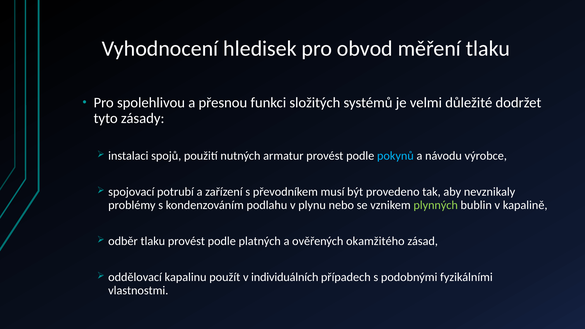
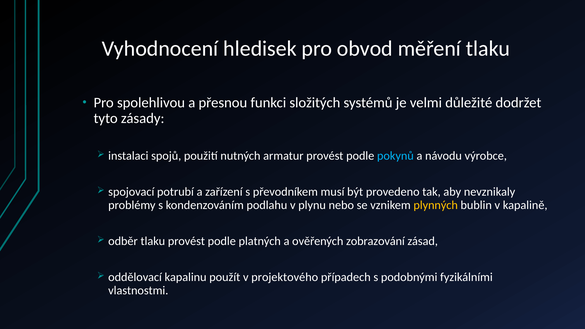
plynných colour: light green -> yellow (436, 205)
okamžitého: okamžitého -> zobrazování (375, 241)
individuálních: individuálních -> projektového (285, 277)
